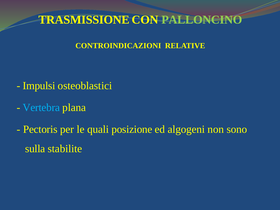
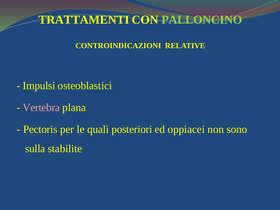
TRASMISSIONE: TRASMISSIONE -> TRATTAMENTI (84, 20)
Vertebra colour: light blue -> pink (41, 107)
posizione: posizione -> posteriori (132, 129)
algogeni: algogeni -> oppiacei (186, 129)
